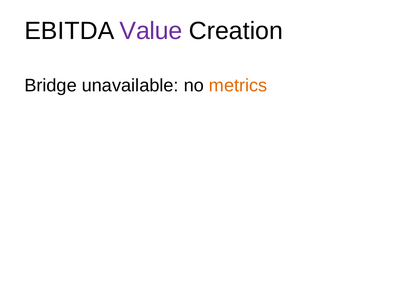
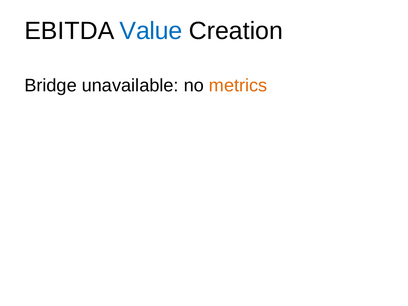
Value colour: purple -> blue (151, 31)
